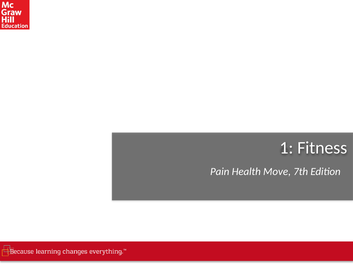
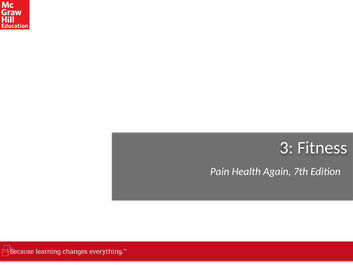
1: 1 -> 3 (287, 148)
Move: Move -> Again (277, 172)
